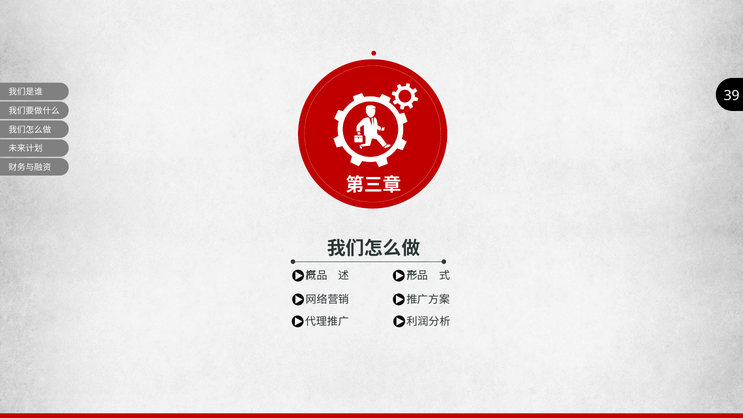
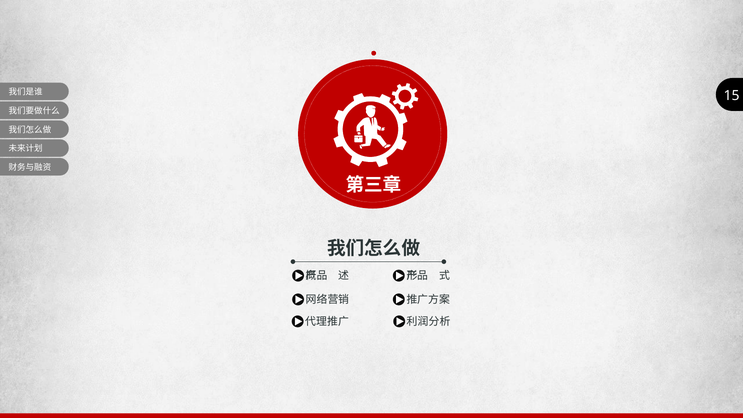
39: 39 -> 15 (732, 95)
